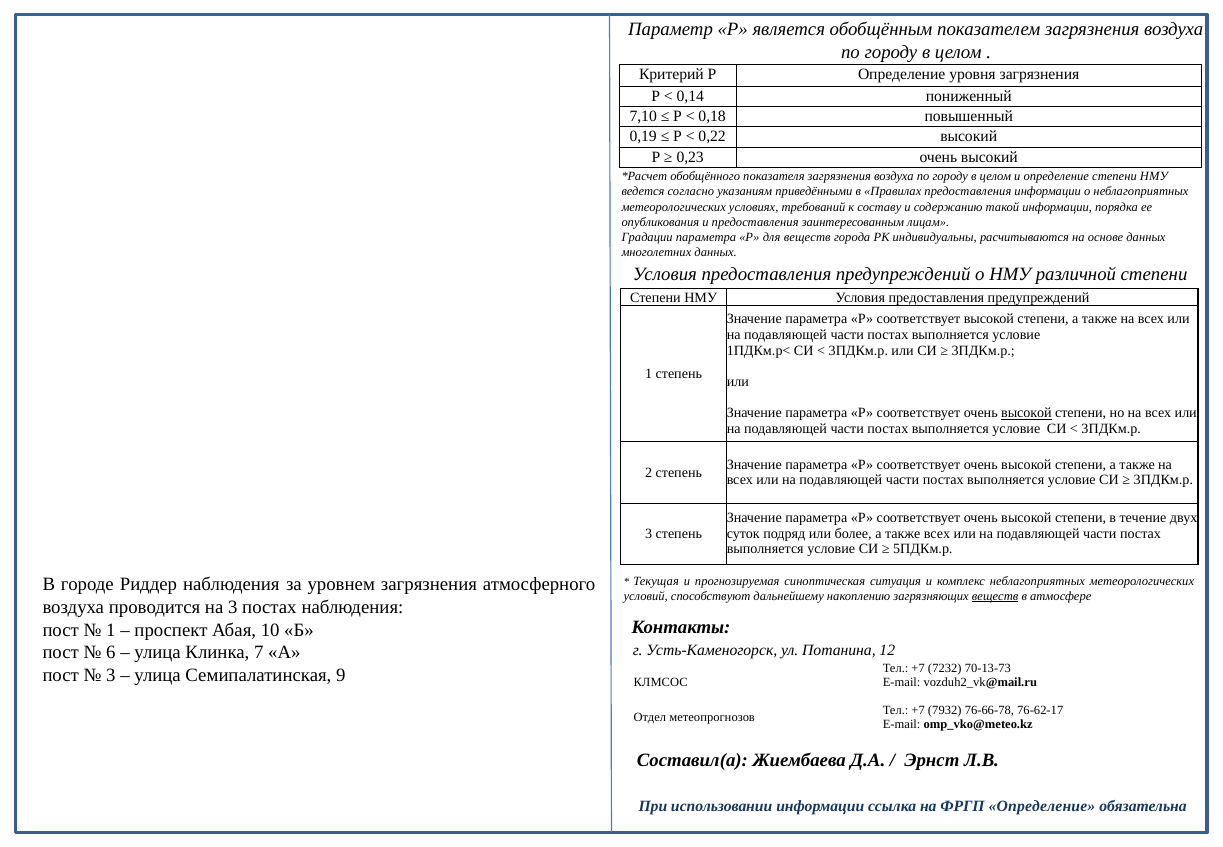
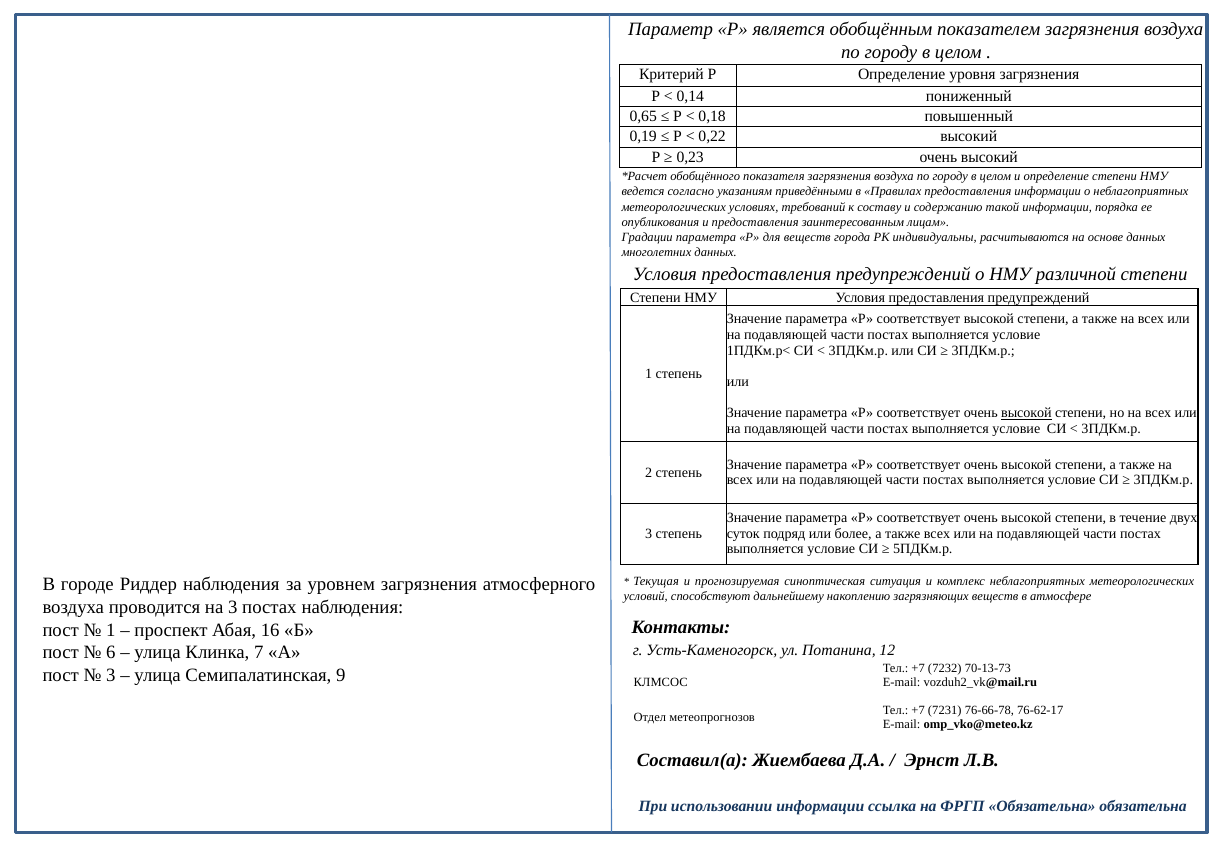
7,10: 7,10 -> 0,65 (643, 116)
веществ underline: present -> none (995, 596)
10: 10 -> 16 (270, 630)
7932: 7932 -> 7231 (945, 710)
ФРГП Определение: Определение -> Обязательна (1042, 806)
